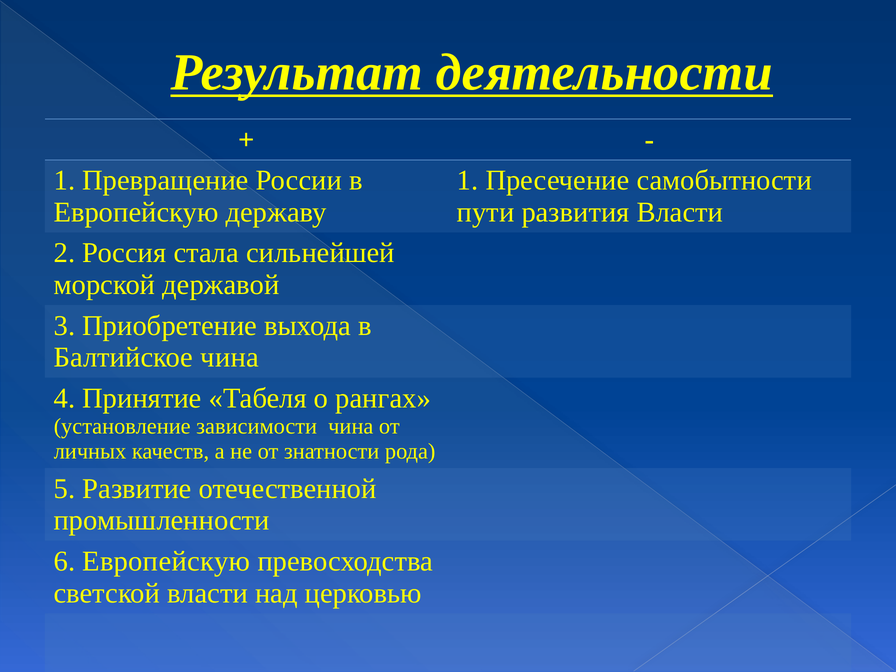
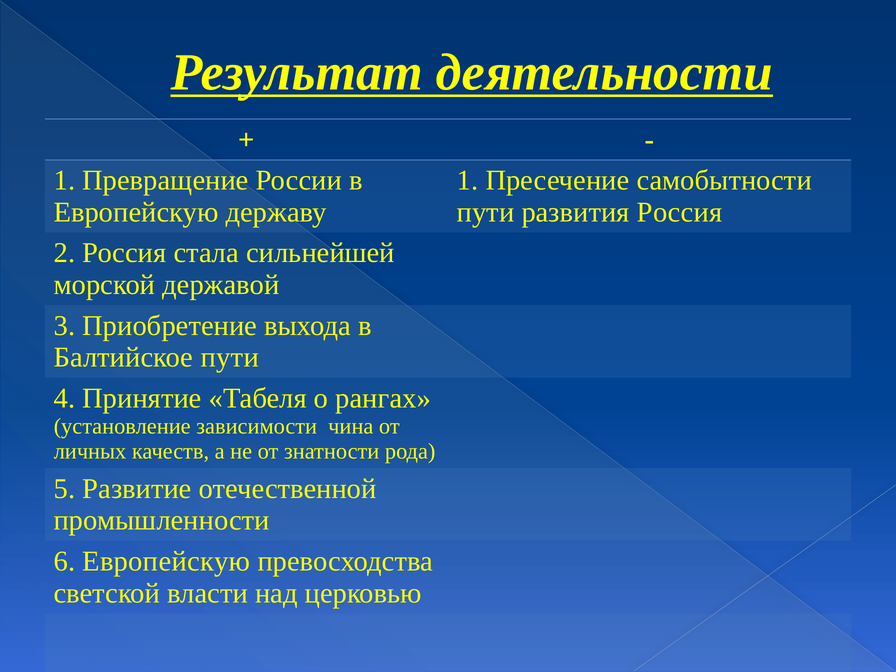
развития Власти: Власти -> Россия (680, 212)
Балтийское чина: чина -> пути (230, 357)
